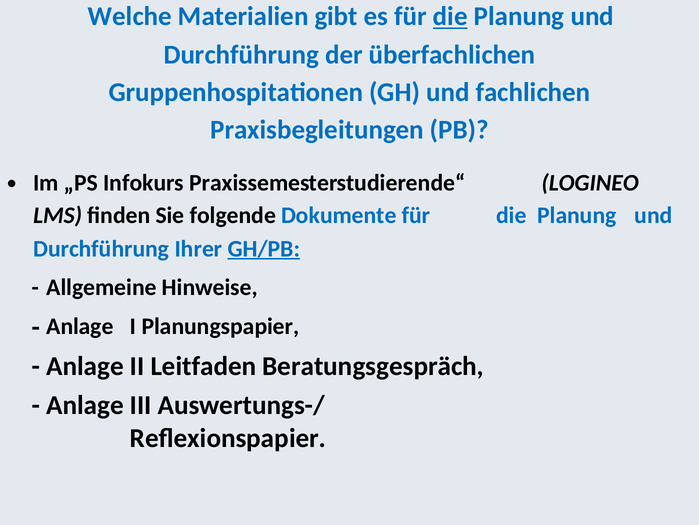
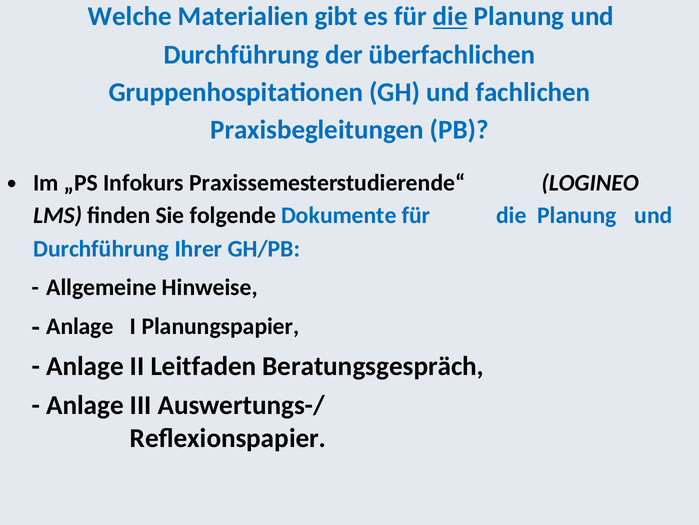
GH/PB underline: present -> none (264, 248)
